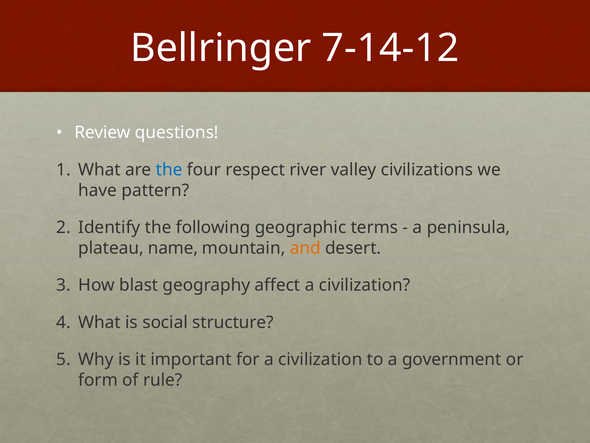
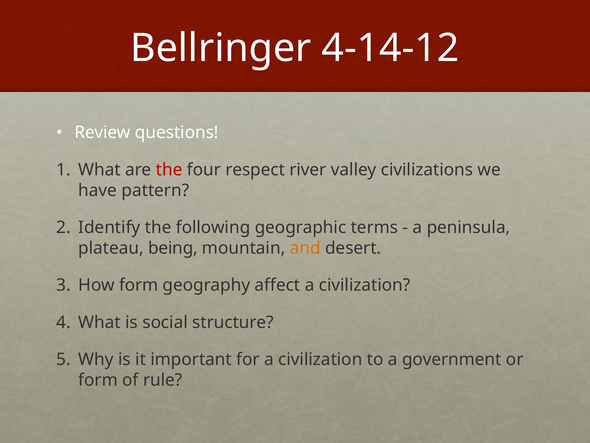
7-14-12: 7-14-12 -> 4-14-12 (390, 48)
the colour: blue -> red (169, 170)
name: name -> being (173, 248)
How blast: blast -> form (139, 285)
